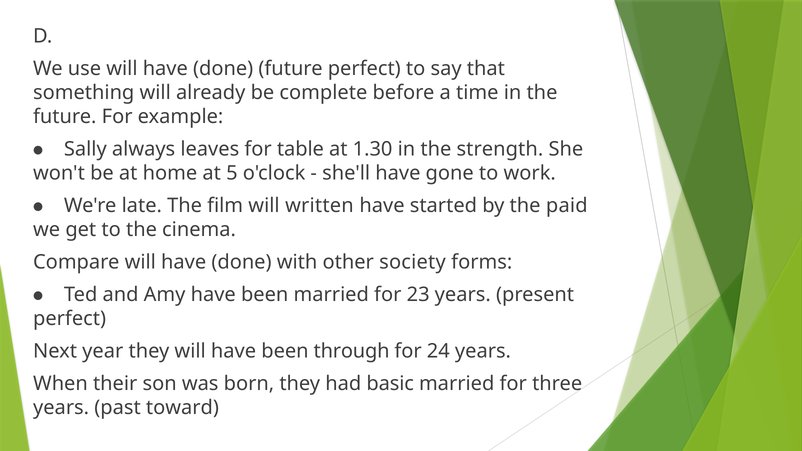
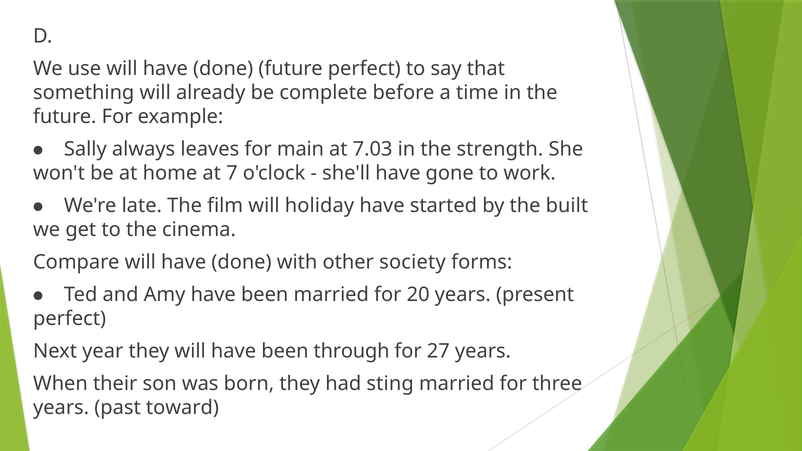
table: table -> main (300, 149)
1.30: 1.30 -> 7.03 (373, 149)
5: 5 -> 7 (232, 173)
written: written -> holiday (319, 206)
paid: paid -> built (567, 206)
23: 23 -> 20 (418, 295)
24: 24 -> 27 (438, 351)
basic: basic -> sting (390, 384)
